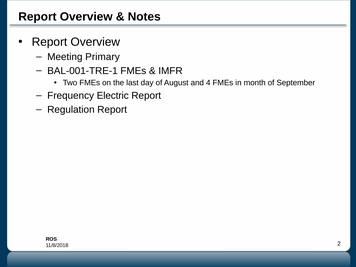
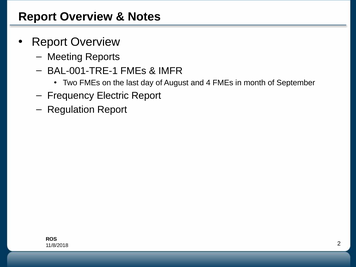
Primary: Primary -> Reports (103, 57)
